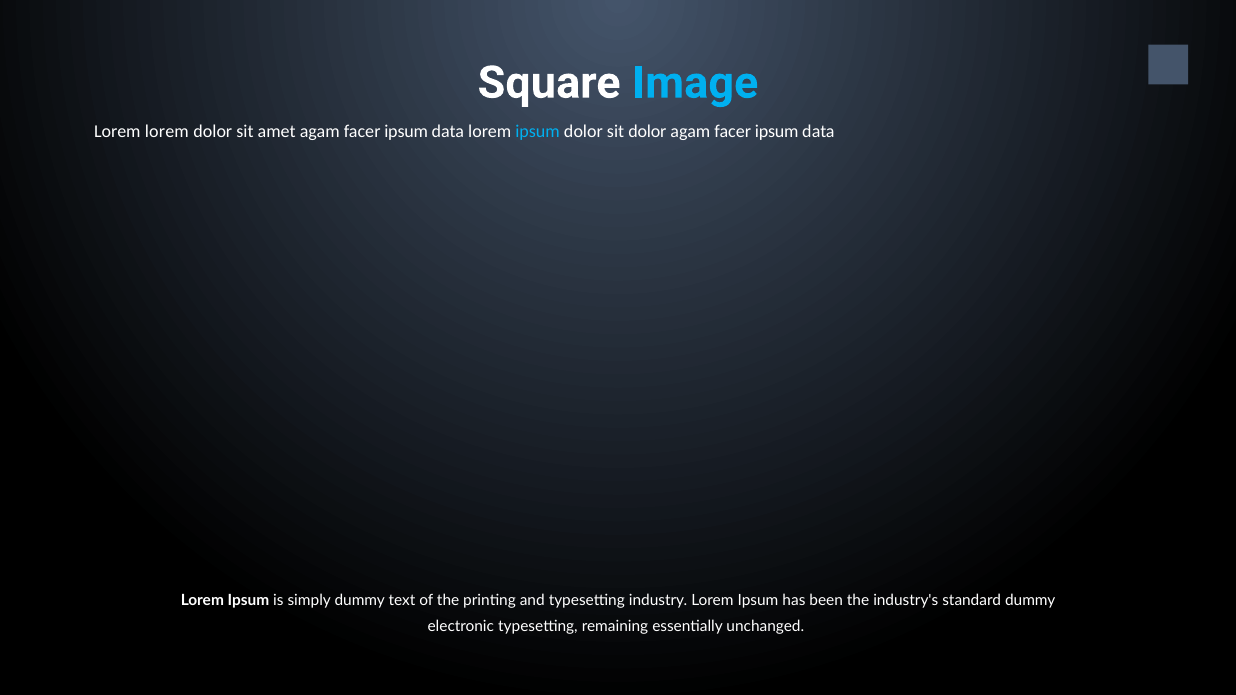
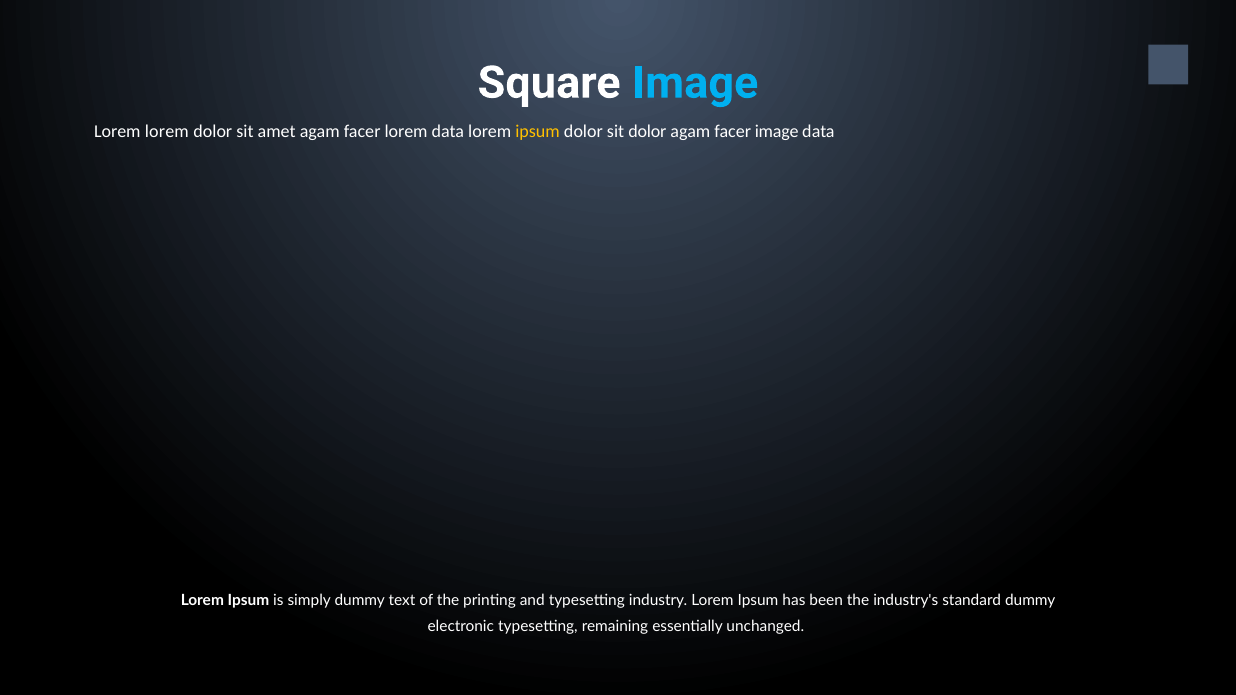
amet agam facer ipsum: ipsum -> lorem (406, 132)
ipsum colour: light blue -> yellow (538, 132)
ipsum: ipsum -> image (777, 132)
